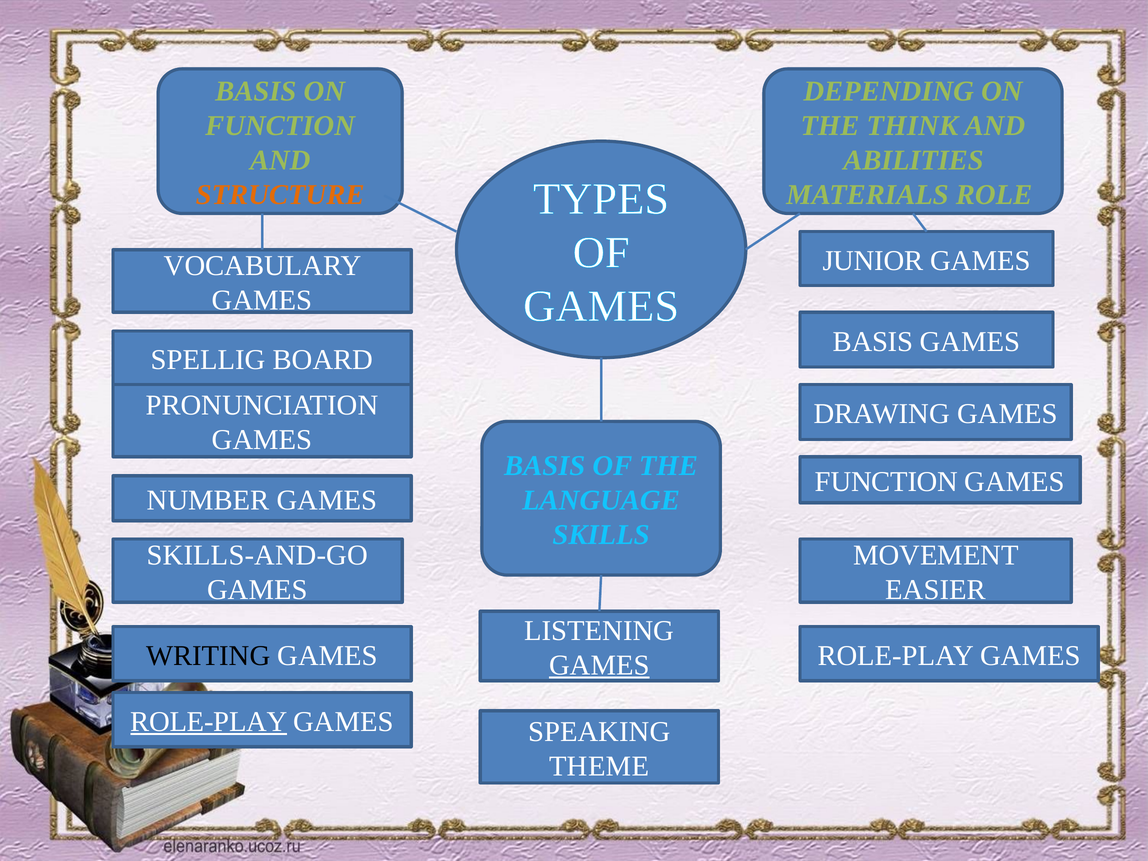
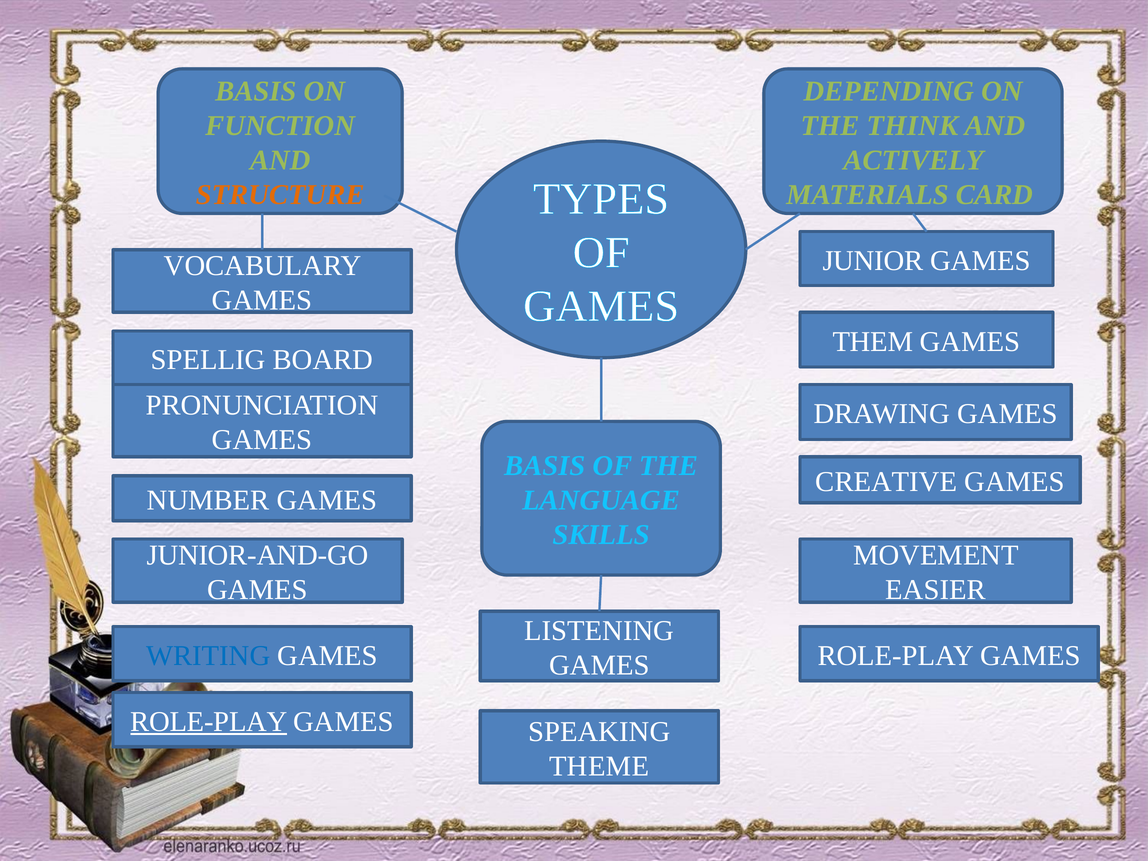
ABILITIES: ABILITIES -> ACTIVELY (913, 160)
ROLE: ROLE -> CARD (994, 195)
BASIS: BASIS -> THEM (873, 342)
FUNCTION: FUNCTION -> CREATIVE (886, 482)
SKILLS-AND-GO: SKILLS-AND-GO -> JUNIOR-AND-GO (258, 555)
WRITING colour: black -> blue (208, 656)
GAMES underline: present -> none (599, 665)
